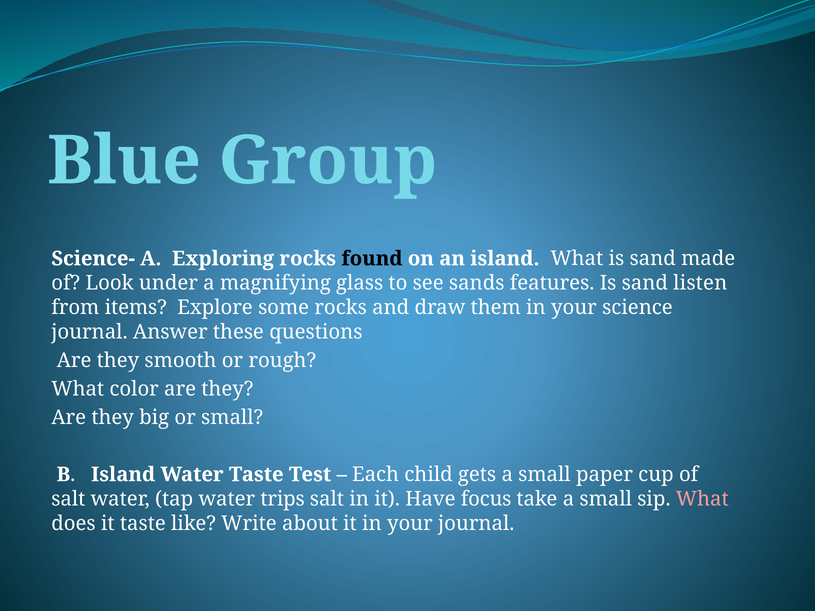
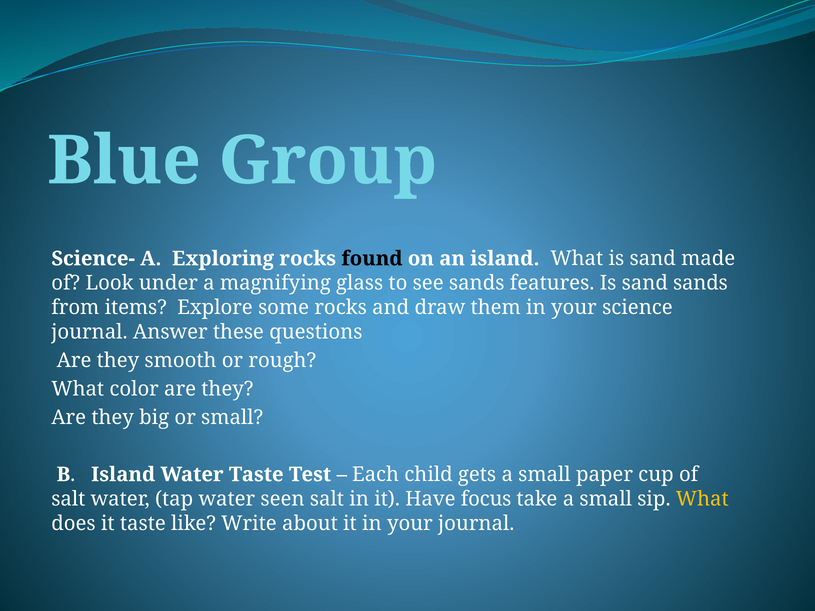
sand listen: listen -> sands (700, 283)
trips: trips -> seen (283, 499)
What colour: pink -> yellow (702, 499)
